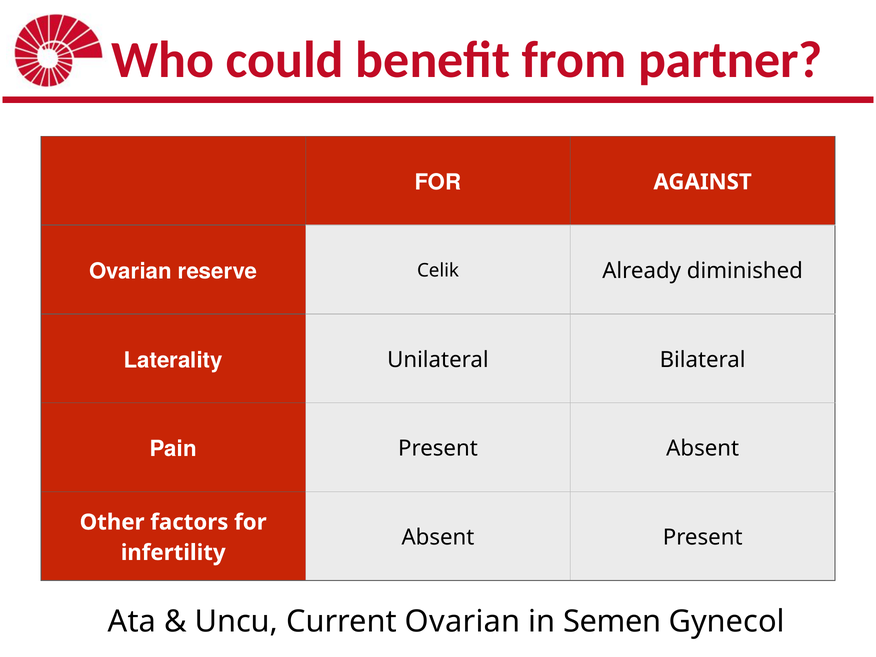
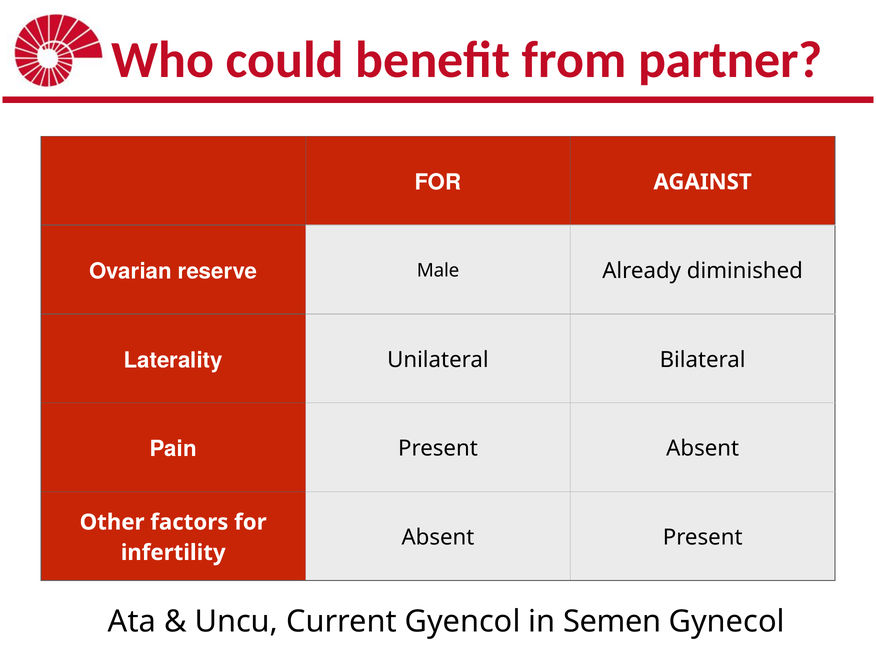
Celik: Celik -> Male (438, 271)
Current Ovarian: Ovarian -> Gyencol (463, 621)
